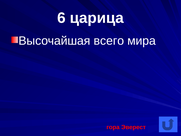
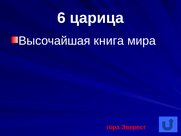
всего: всего -> книга (109, 41)
